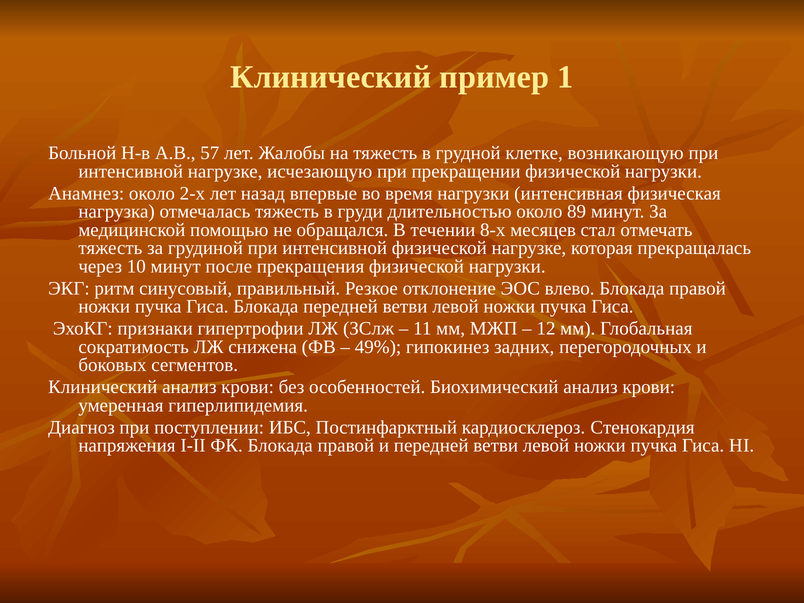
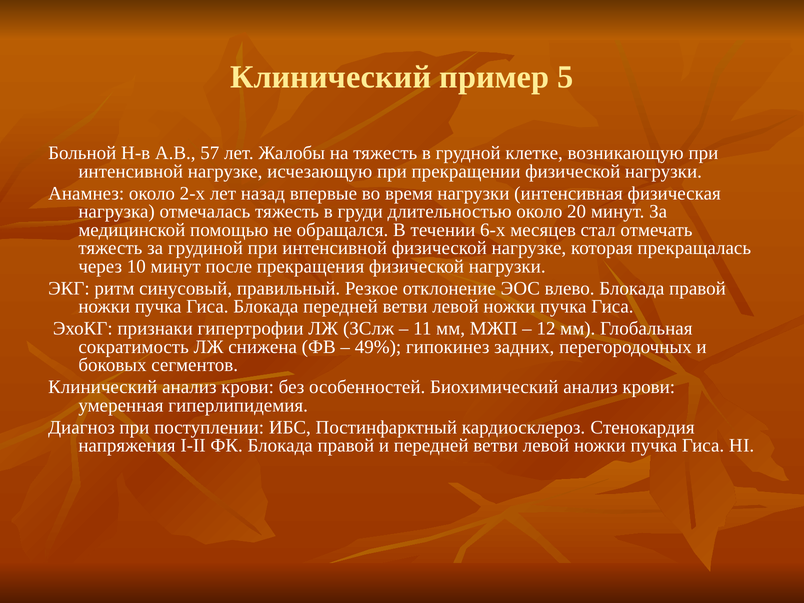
1: 1 -> 5 (565, 77)
89: 89 -> 20 (577, 212)
8-х: 8-х -> 6-х (493, 230)
